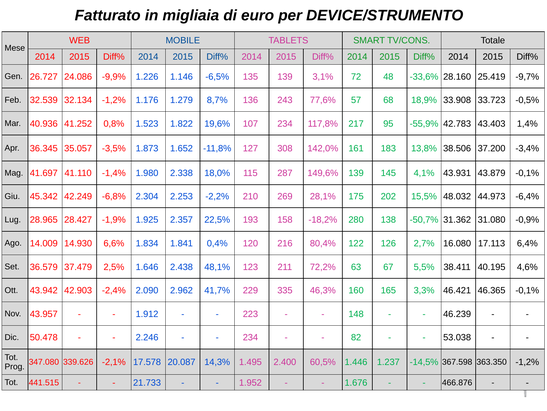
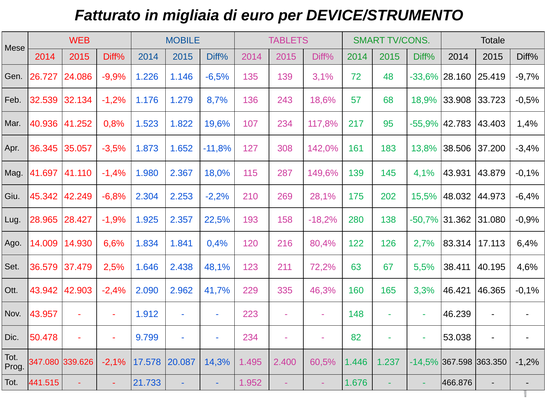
77,6%: 77,6% -> 18,6% (323, 100)
2.338: 2.338 -> 2.367 (181, 173)
16.080: 16.080 -> 83.314 (457, 243)
2.246: 2.246 -> 9.799 (147, 337)
